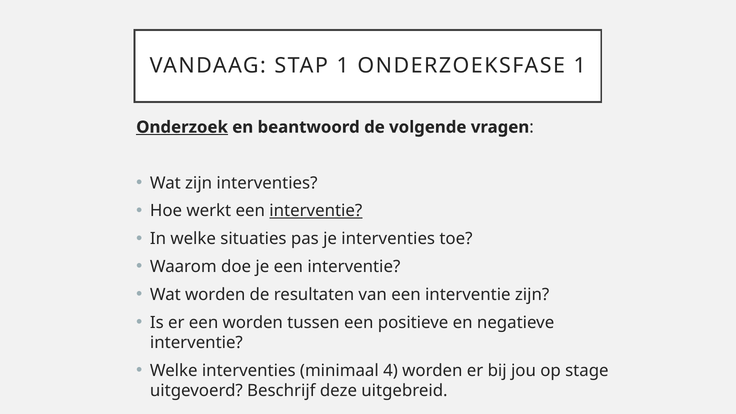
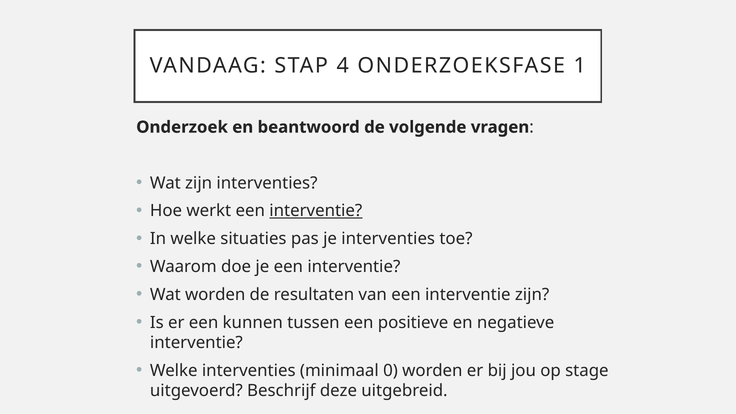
STAP 1: 1 -> 4 (343, 66)
Onderzoek underline: present -> none (182, 127)
een worden: worden -> kunnen (253, 323)
4: 4 -> 0 (391, 371)
